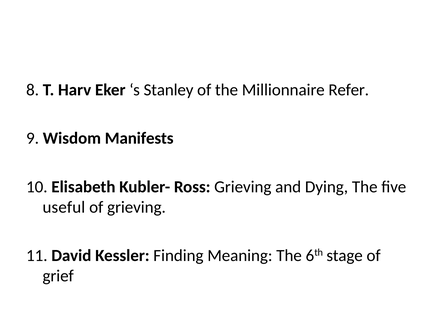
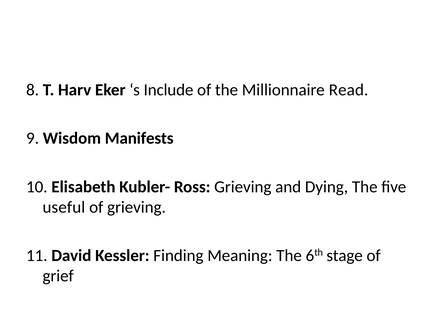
Stanley: Stanley -> Include (169, 90)
Refer: Refer -> Read (349, 90)
